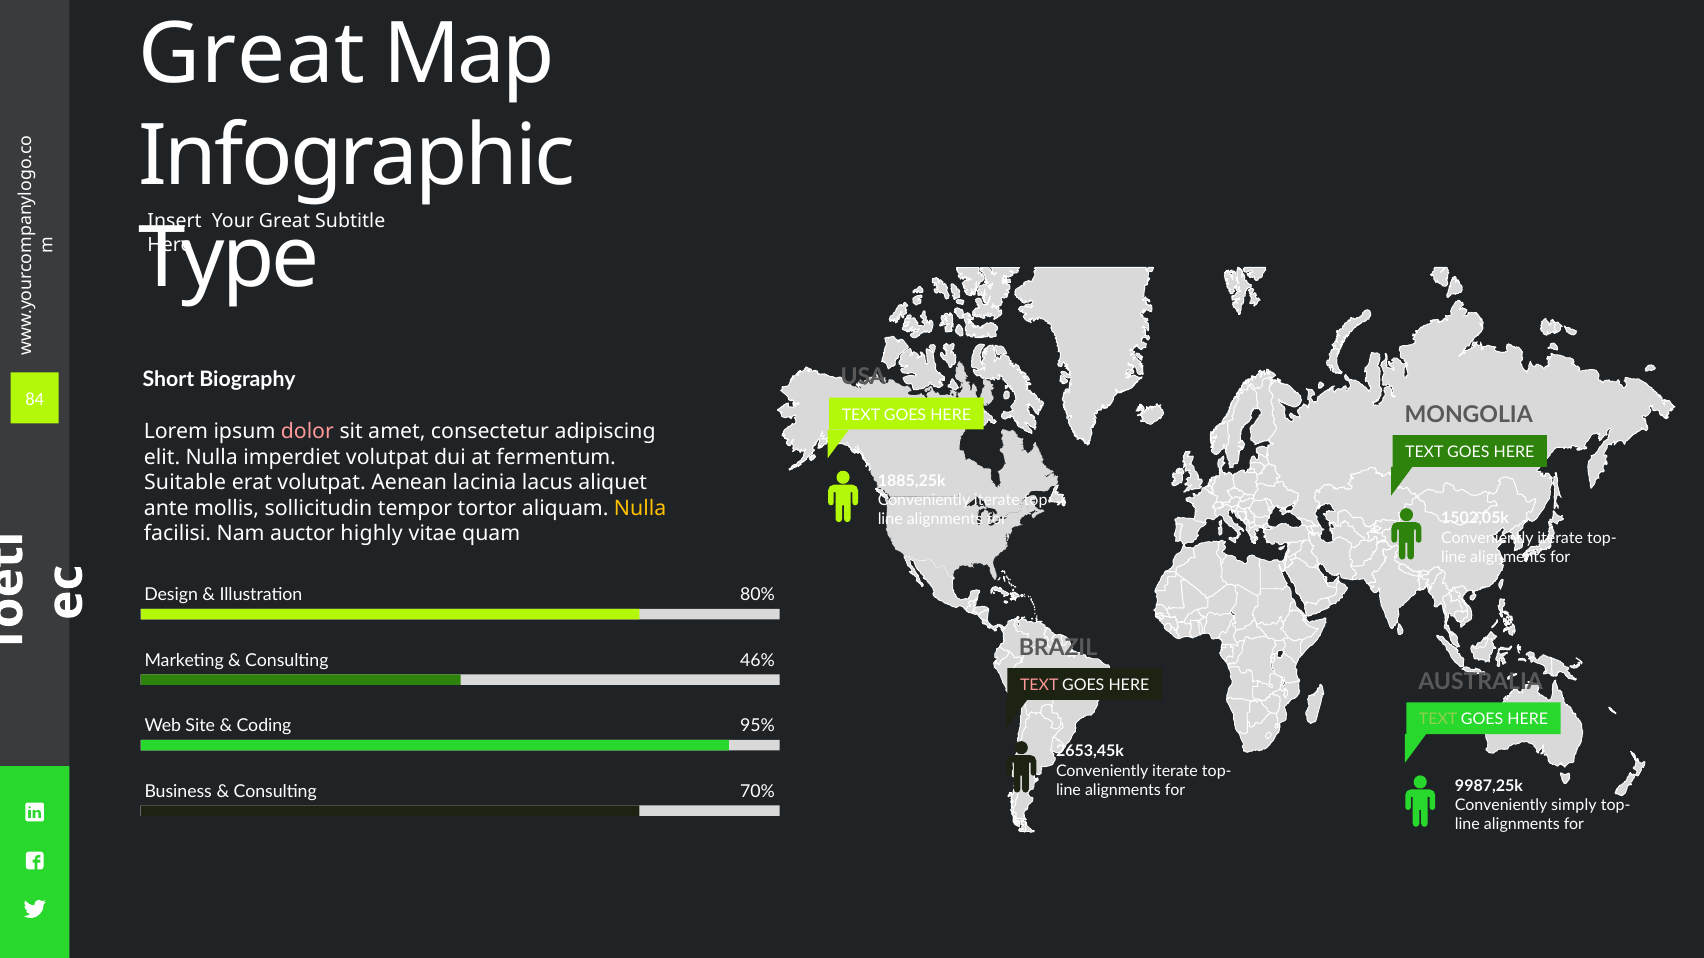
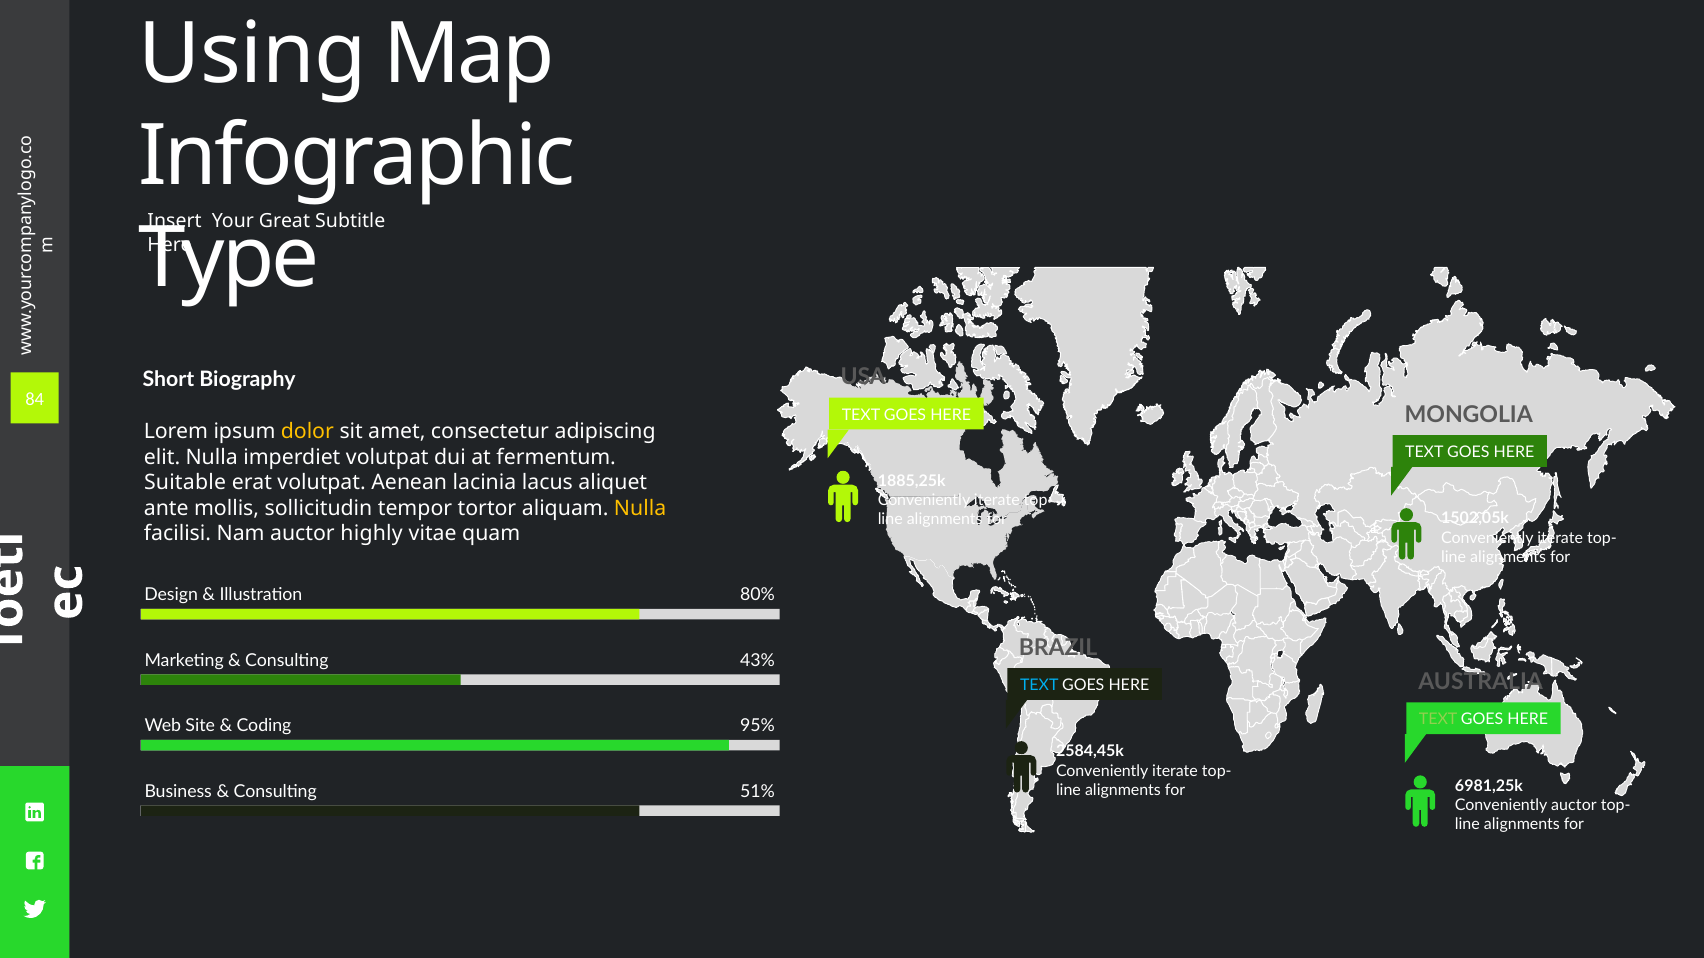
Great: Great -> Using (253, 54)
dolor colour: pink -> yellow (307, 432)
46%: 46% -> 43% (758, 661)
TEXT colour: pink -> light blue (1039, 685)
2653,45k: 2653,45k -> 2584,45k (1090, 752)
9987,25k: 9987,25k -> 6981,25k (1489, 786)
70%: 70% -> 51% (758, 792)
Conveniently simply: simply -> auctor (1574, 805)
